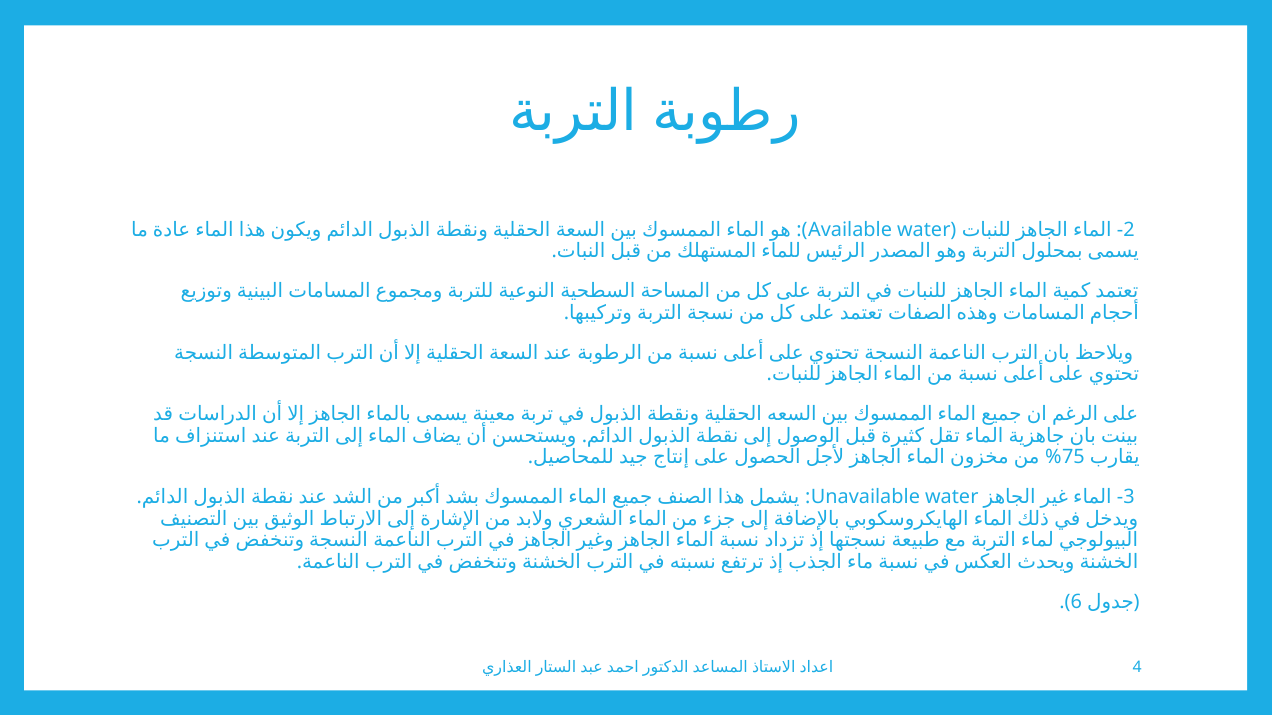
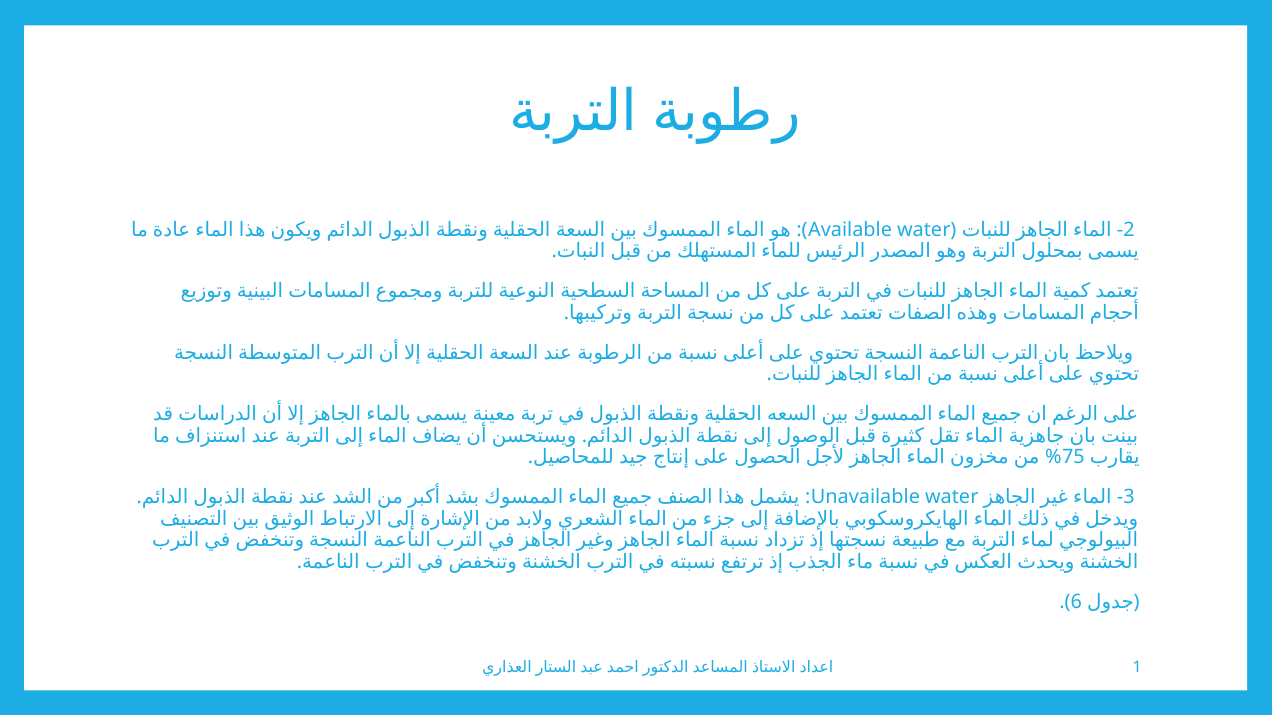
4: 4 -> 1 (1137, 668)
